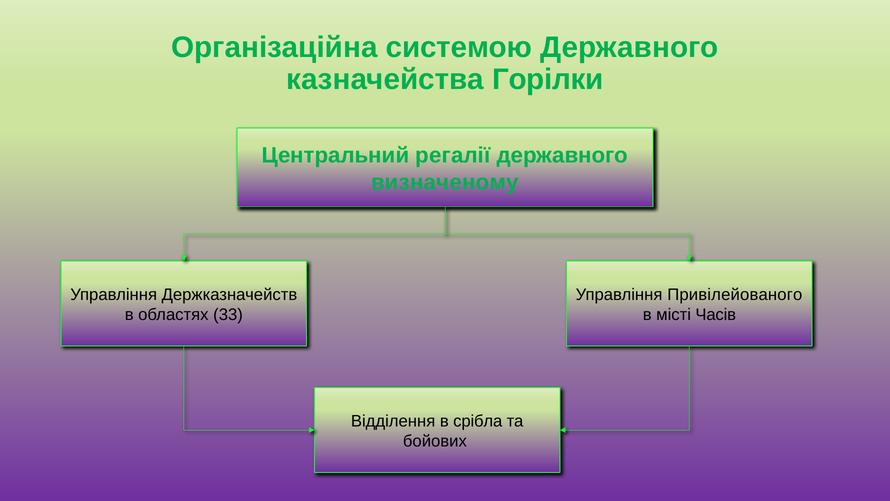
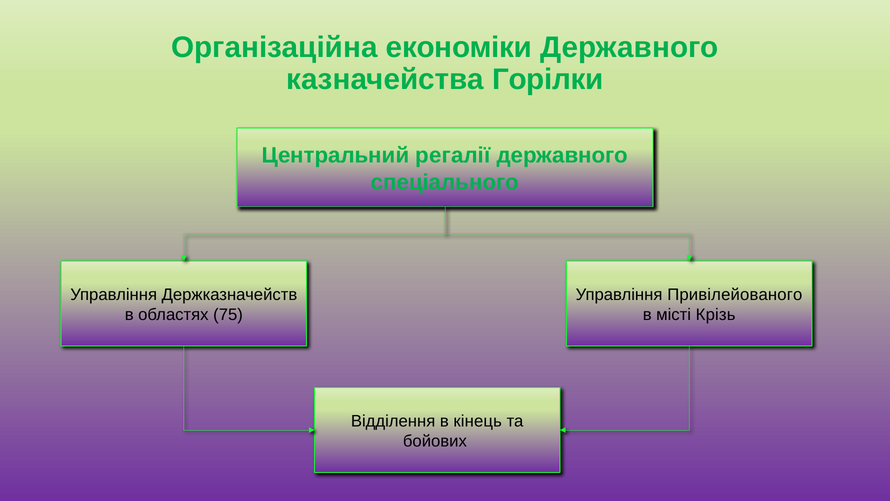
системою: системою -> економіки (459, 47)
визначеному: визначеному -> спеціального (445, 182)
33: 33 -> 75 (228, 314)
Часів: Часів -> Крізь (716, 314)
срібла: срібла -> кінець (478, 421)
